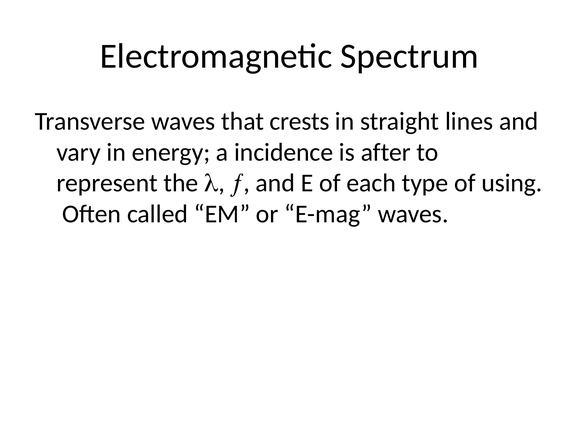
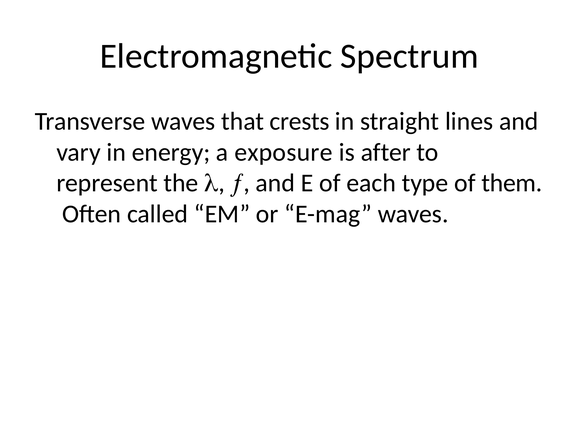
incidence: incidence -> exposure (284, 152)
using: using -> them (512, 183)
